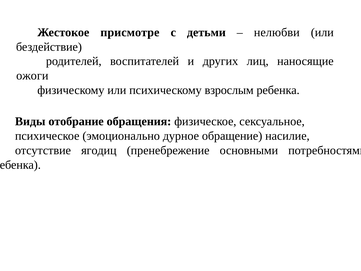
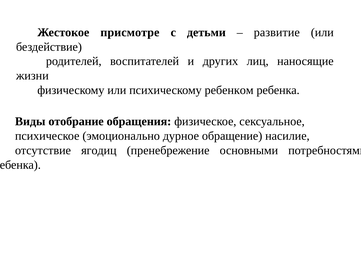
нелюбви: нелюбви -> развитие (277, 32)
ожоги: ожоги -> жизни (32, 76)
взрослым: взрослым -> ребенком (229, 90)
